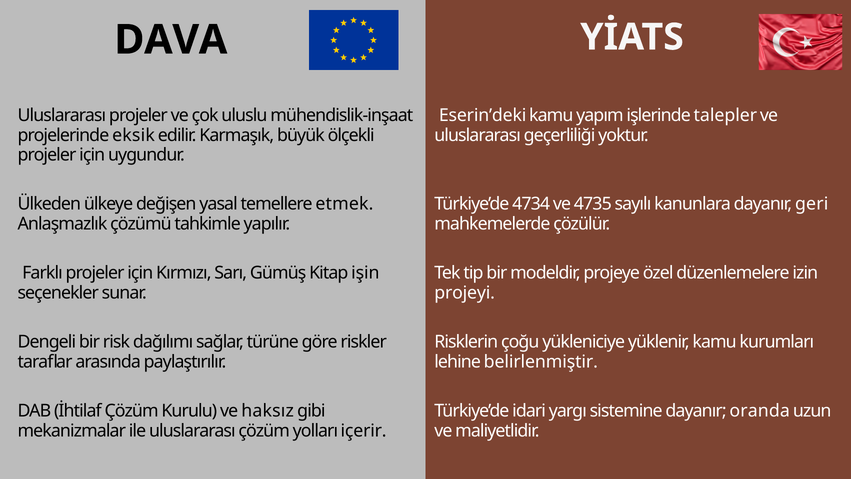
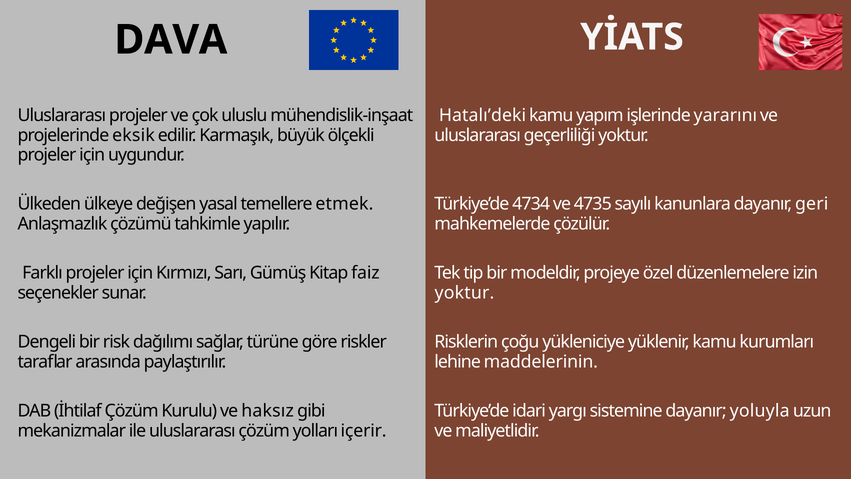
Eserin’deki: Eserin’deki -> Hatalı’deki (483, 115)
talepler: talepler -> yararını (725, 115)
işin: işin -> faiz (365, 273)
projeyi: projeyi -> yoktur (464, 293)
belirlenmiştir: belirlenmiştir -> maddelerinin (541, 361)
oranda: oranda -> yoluyla (760, 411)
